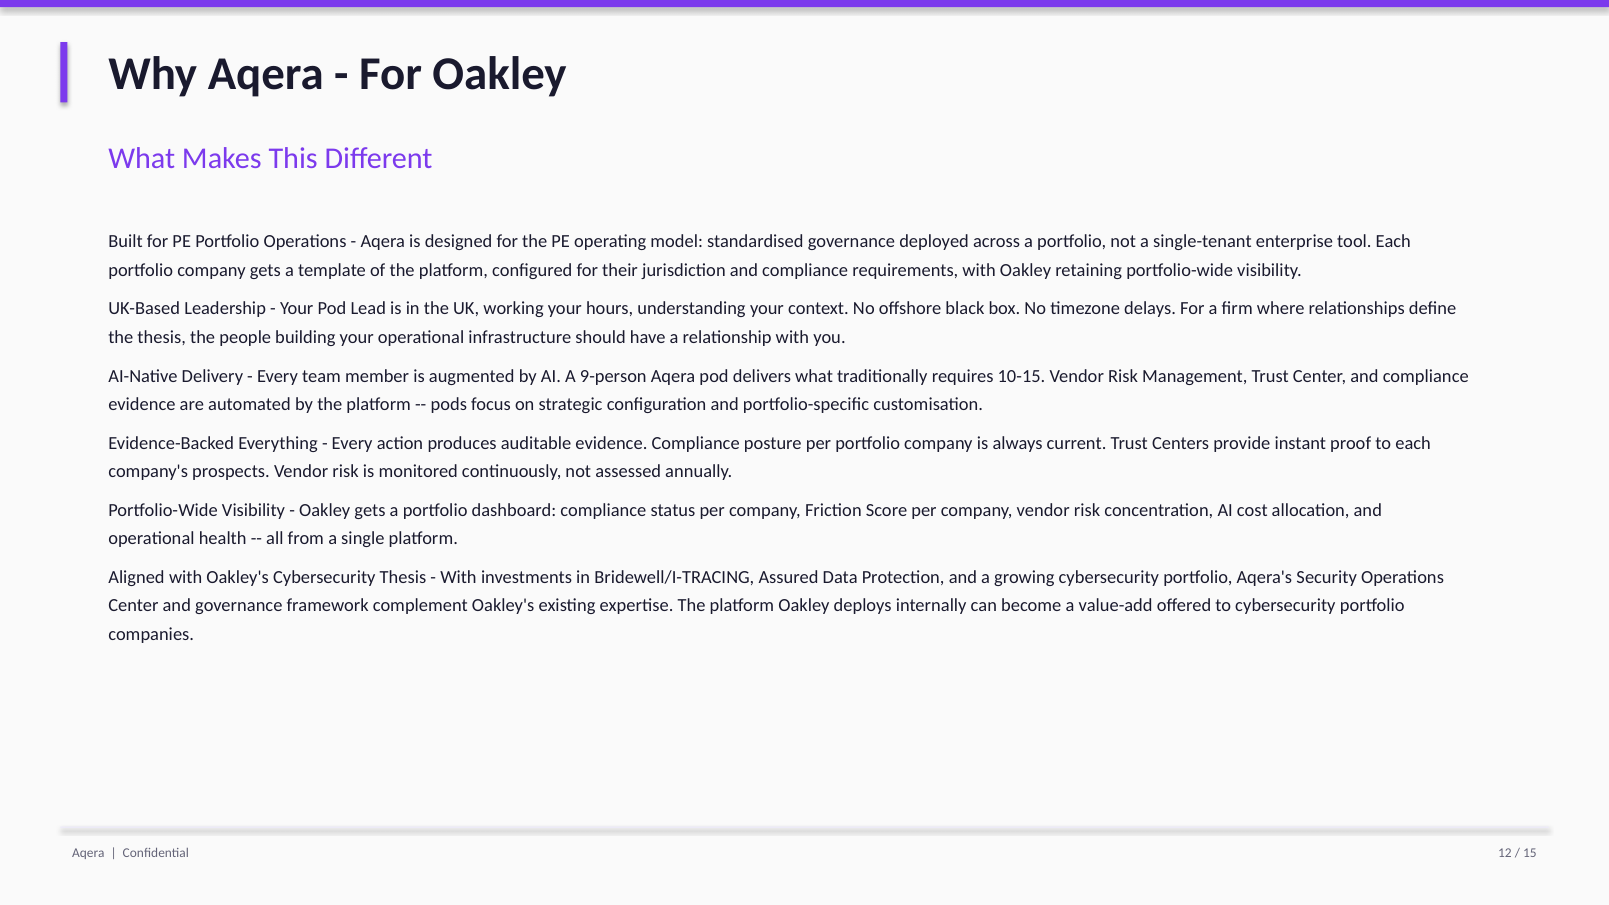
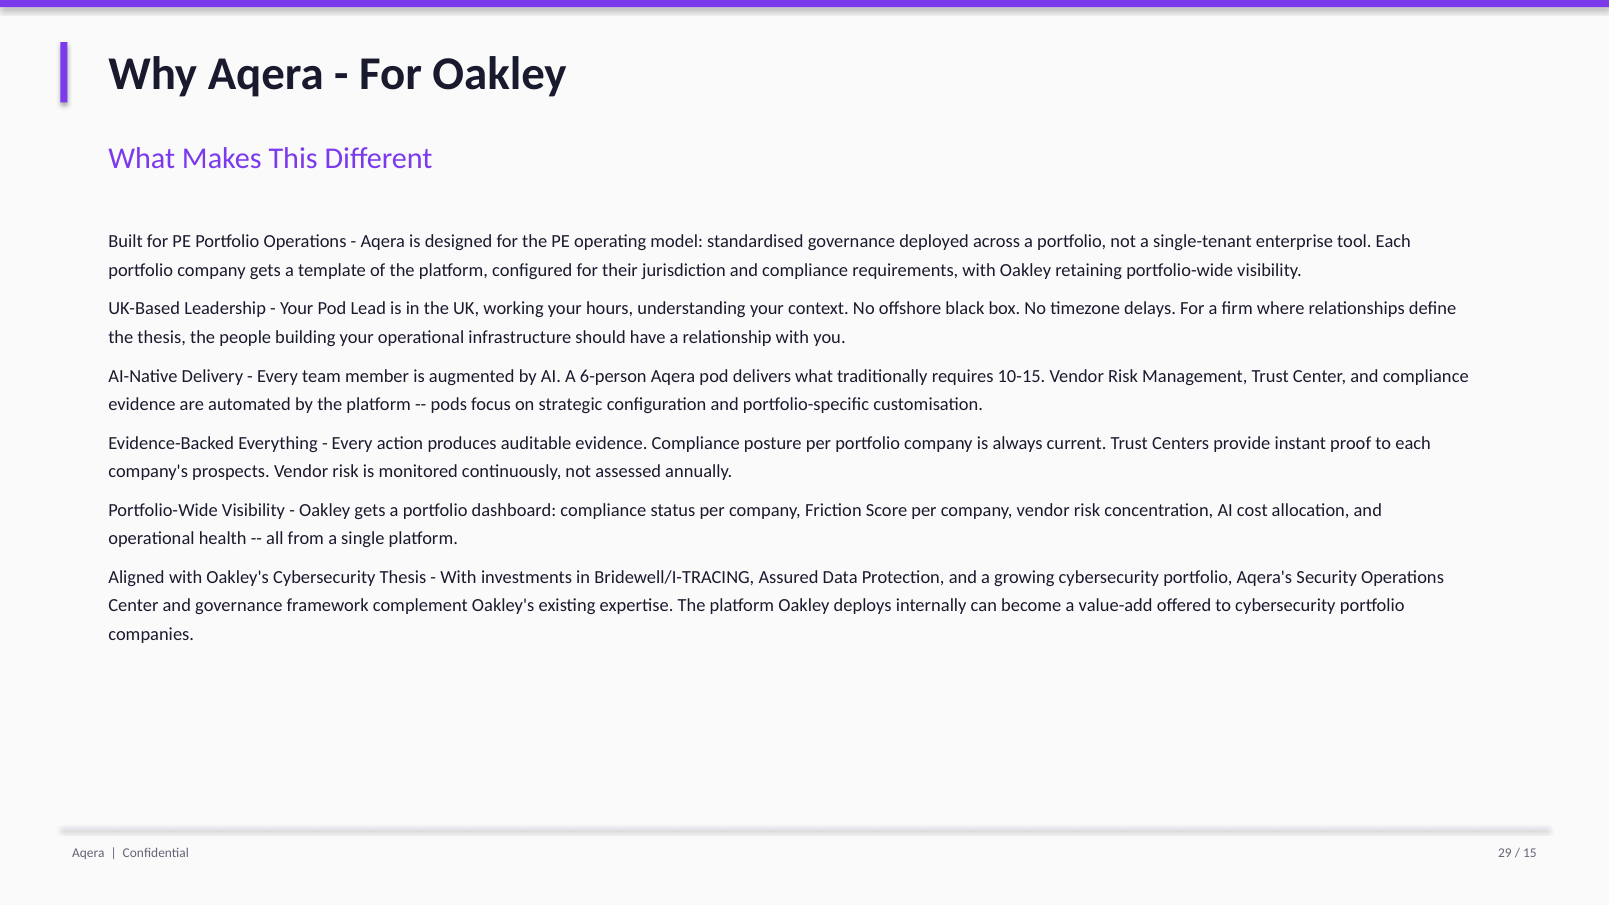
9-person: 9-person -> 6-person (613, 376)
12: 12 -> 29 (1505, 854)
